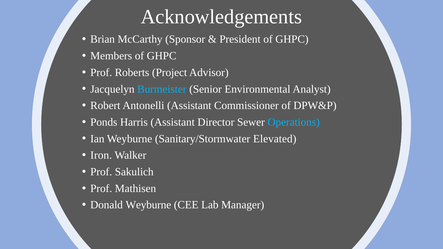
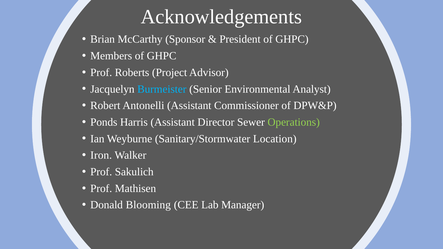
Operations colour: light blue -> light green (294, 122)
Elevated: Elevated -> Location (275, 139)
Donald Weyburne: Weyburne -> Blooming (148, 205)
